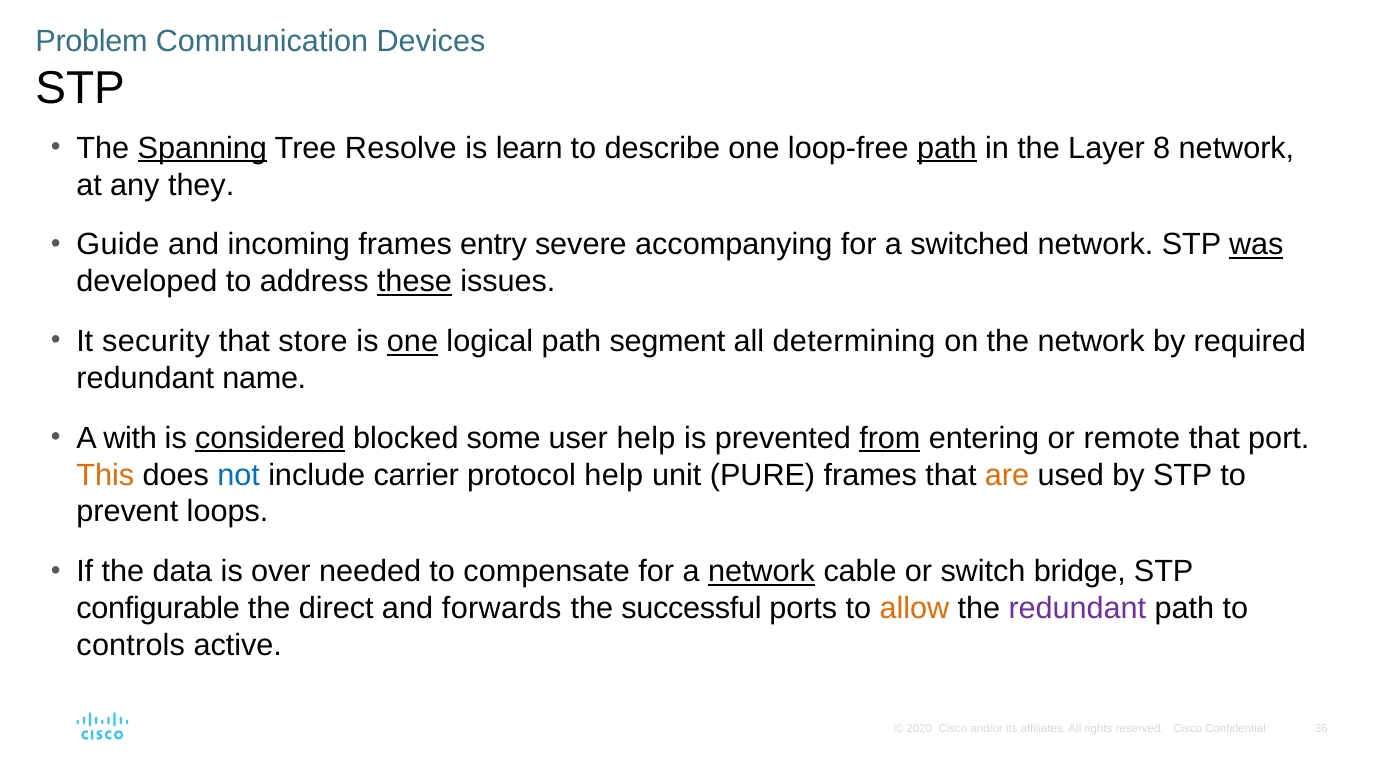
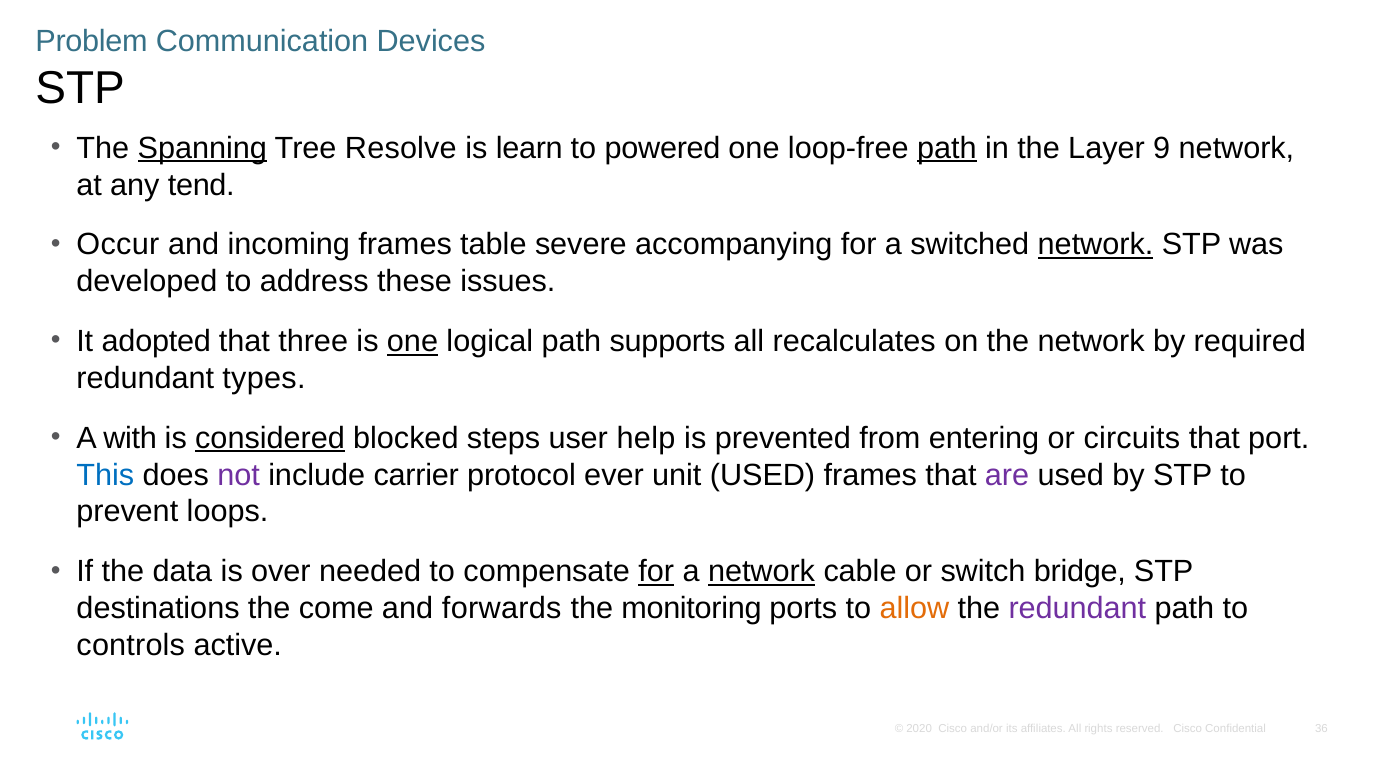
describe: describe -> powered (663, 148)
8: 8 -> 9 (1162, 148)
they: they -> tend (201, 185)
Guide: Guide -> Occur (118, 245)
entry: entry -> table (493, 245)
network underline: none -> present (1096, 245)
was underline: present -> none (1256, 245)
these underline: present -> none (414, 281)
security: security -> adopted (156, 341)
store: store -> three (313, 341)
segment: segment -> supports (668, 341)
determining: determining -> recalculates (854, 341)
name: name -> types (264, 378)
some: some -> steps (504, 438)
from underline: present -> none (890, 438)
remote: remote -> circuits (1132, 438)
This colour: orange -> blue (105, 475)
not colour: blue -> purple (239, 475)
protocol help: help -> ever (614, 475)
unit PURE: PURE -> USED (763, 475)
are colour: orange -> purple (1007, 475)
for underline: none -> present (656, 571)
configurable: configurable -> destinations (158, 608)
direct: direct -> come (336, 608)
successful: successful -> monitoring (691, 608)
